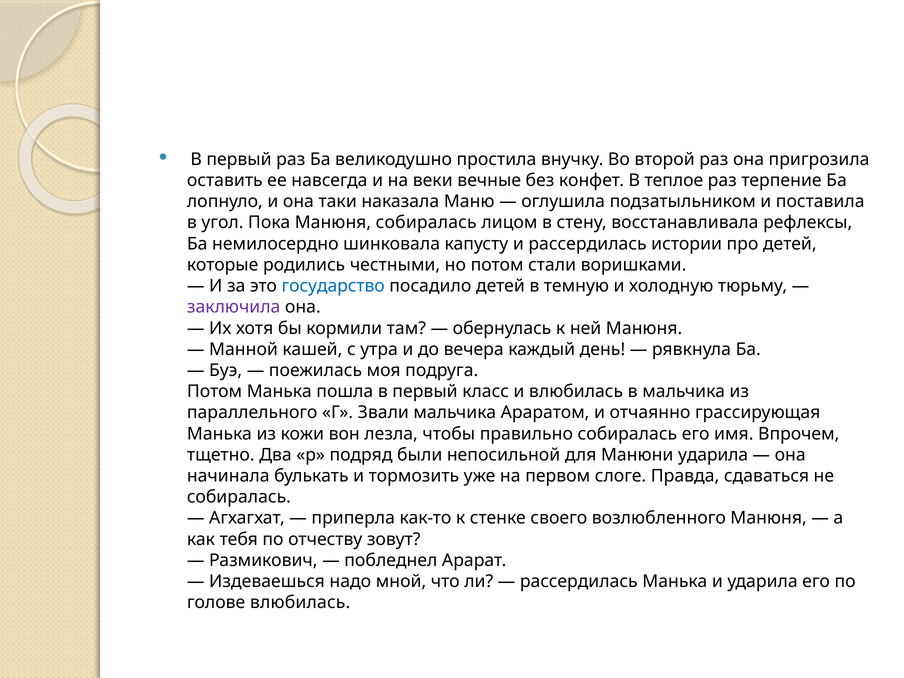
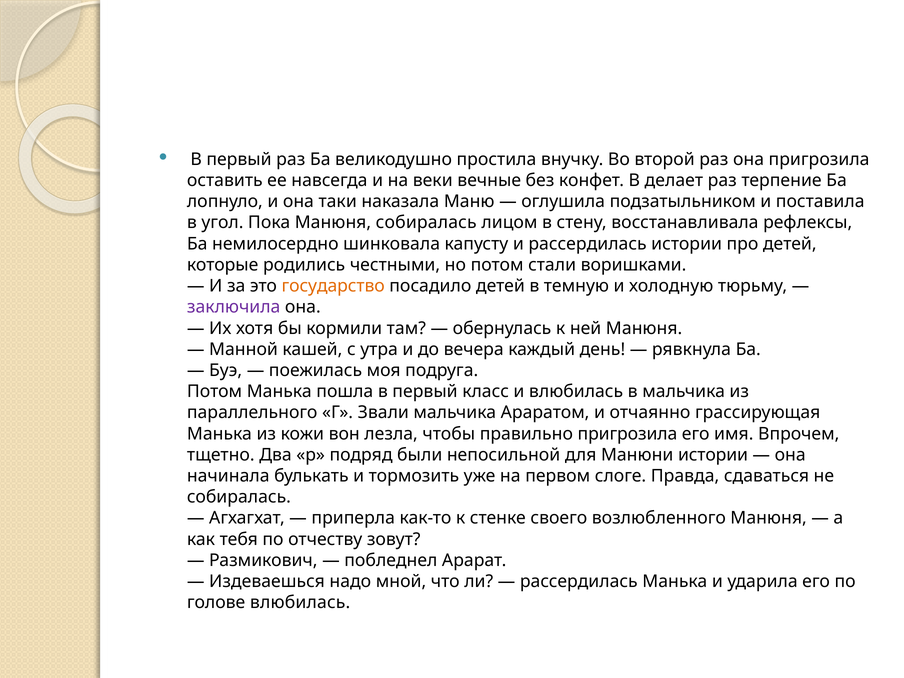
теплое: теплое -> делает (674, 180)
государство colour: blue -> orange (333, 286)
правильно собиралась: собиралась -> пригрозила (627, 434)
Манюни ударила: ударила -> истории (713, 455)
